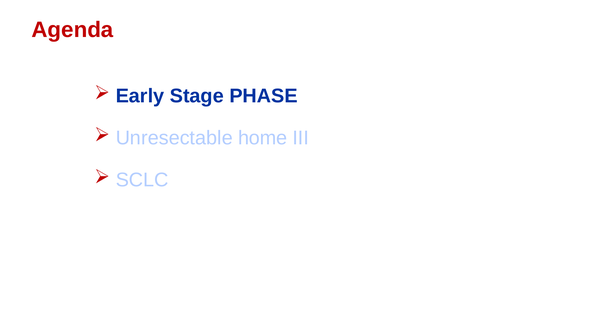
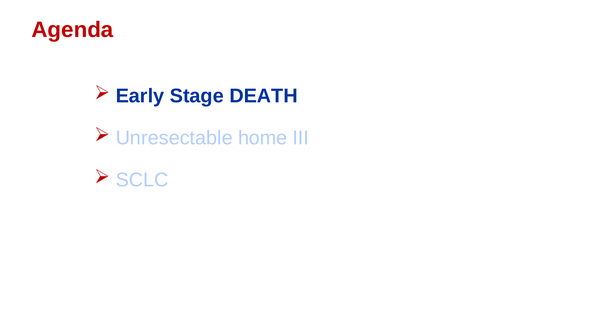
PHASE: PHASE -> DEATH (264, 96)
